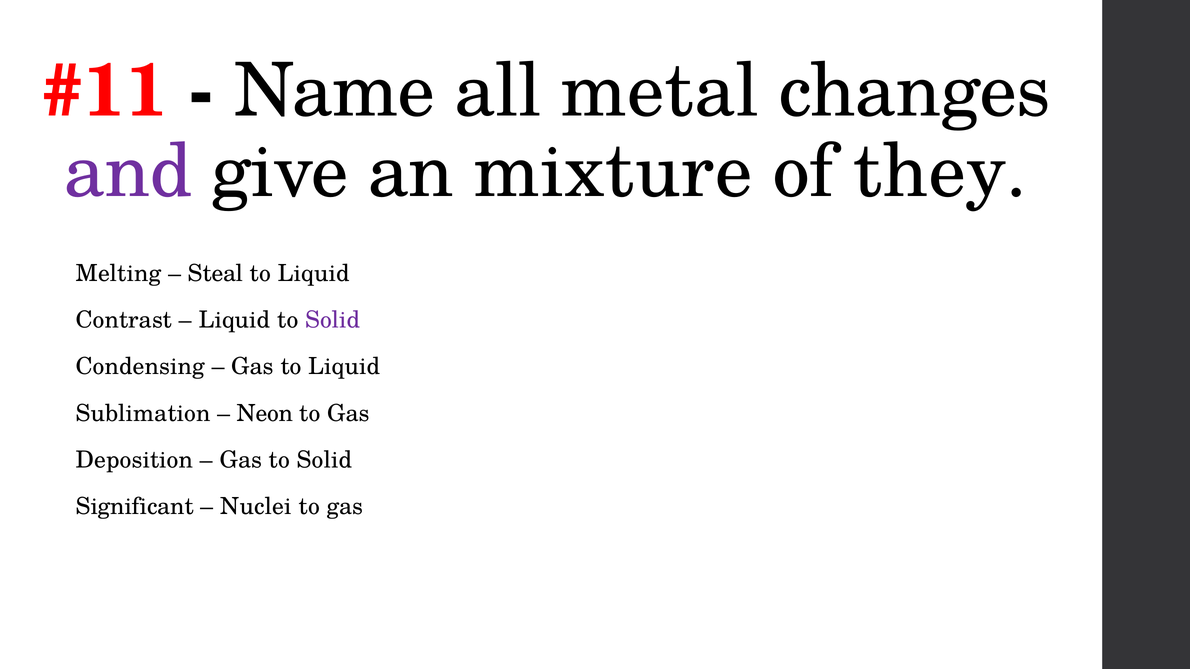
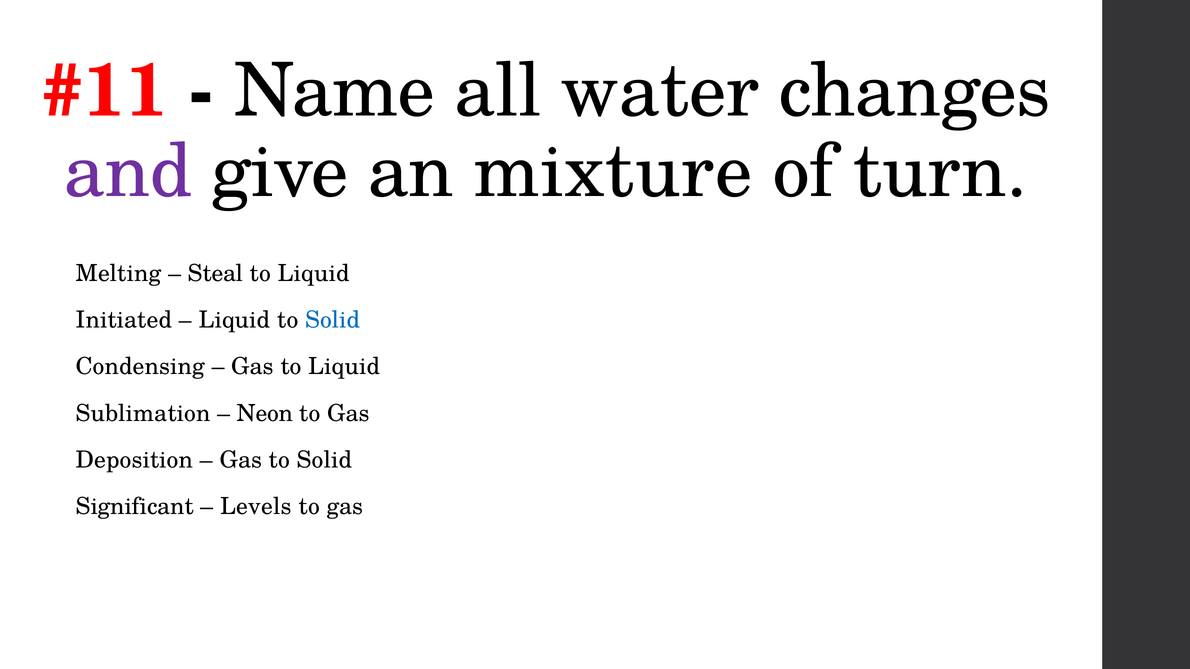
metal: metal -> water (660, 91)
they: they -> turn (940, 172)
Contrast: Contrast -> Initiated (124, 320)
Solid colour: purple -> blue (333, 320)
Nuclei: Nuclei -> Levels (256, 507)
